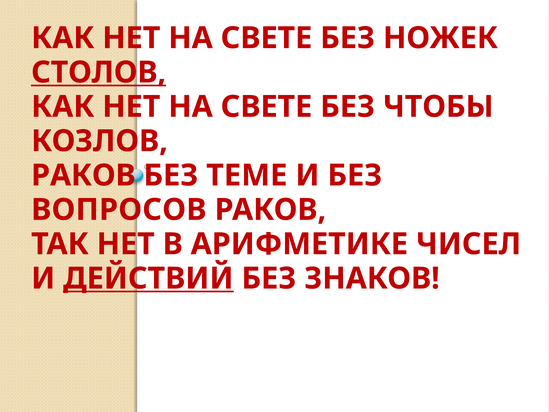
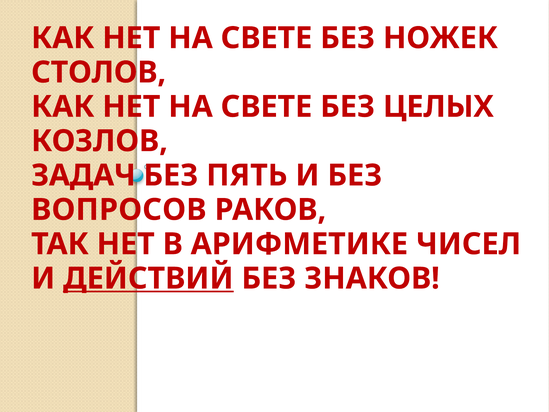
СТОЛОВ underline: present -> none (99, 72)
ЧТОБЫ: ЧТОБЫ -> ЦЕЛЫХ (438, 107)
РАКОВ: РАКОВ -> ЗАДАЧ (83, 175)
ТЕМЕ: ТЕМЕ -> ПЯТЬ (247, 175)
